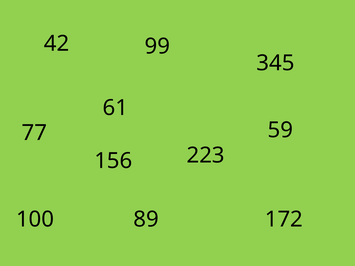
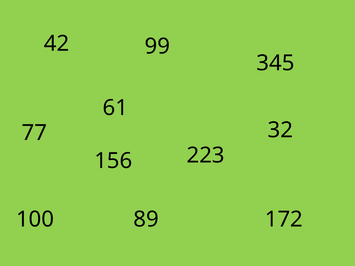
59: 59 -> 32 (280, 130)
